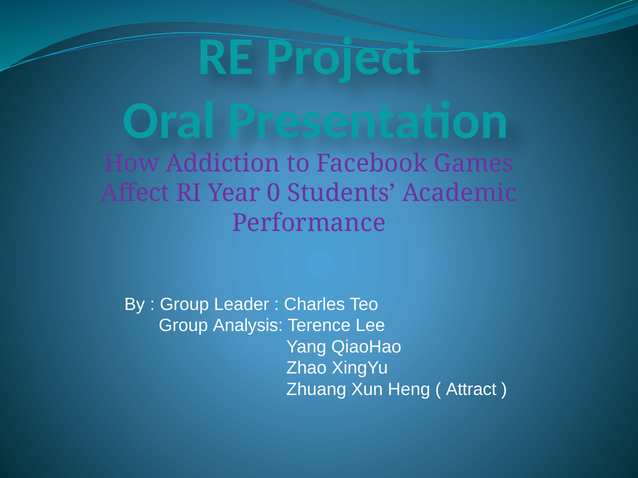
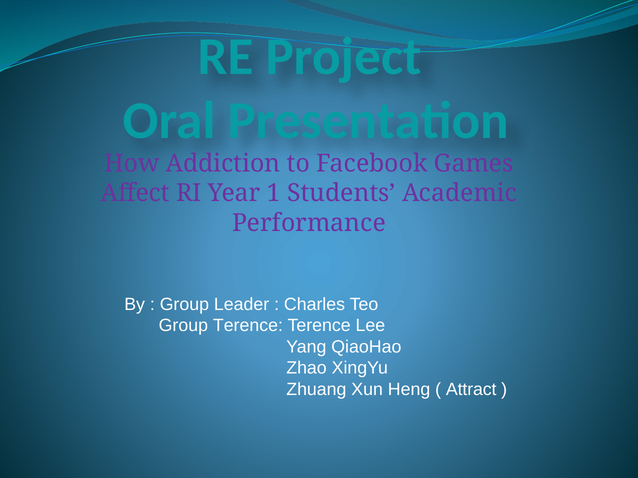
0: 0 -> 1 (274, 193)
Group Analysis: Analysis -> Terence (248, 326)
